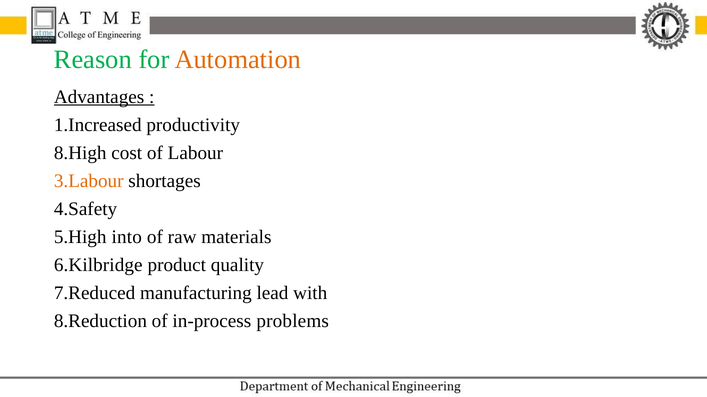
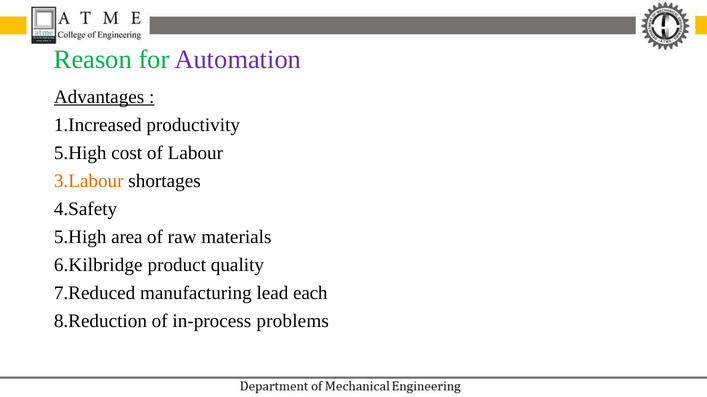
Automation colour: orange -> purple (238, 59)
8.High: 8.High -> 5.High (80, 153)
into: into -> area (127, 237)
with: with -> each (310, 294)
